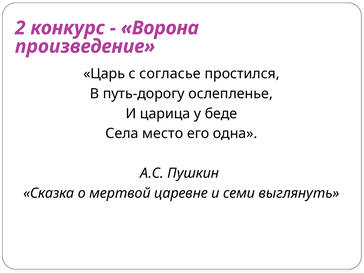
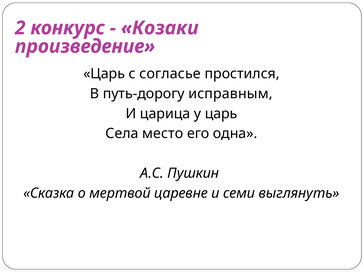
Ворона: Ворона -> Козаки (160, 28)
ослепленье: ослепленье -> исправным (231, 94)
у беде: беде -> царь (221, 114)
